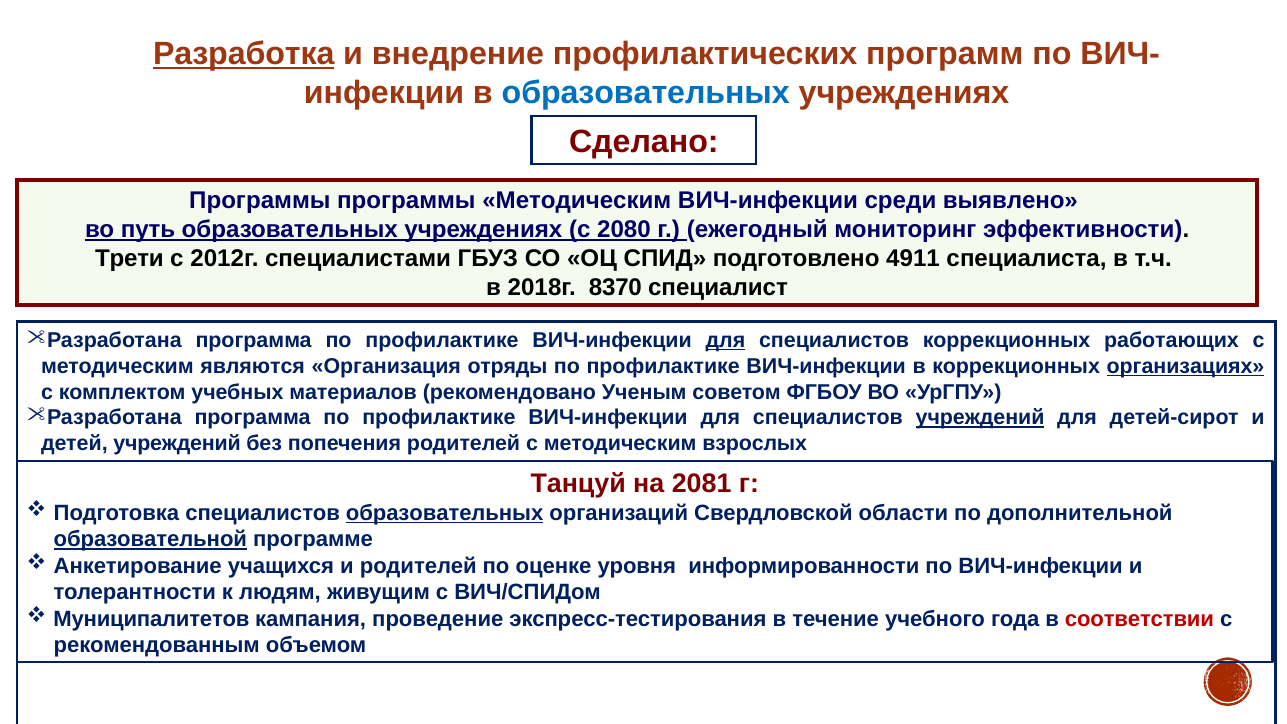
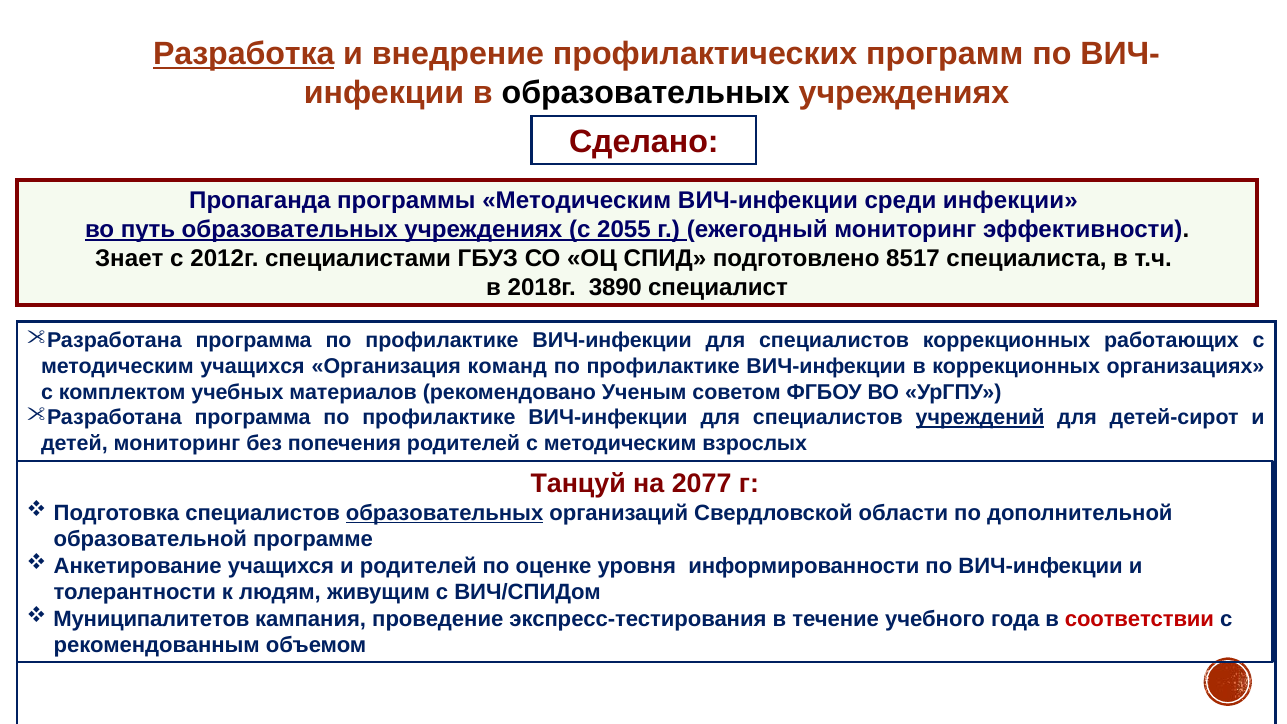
образовательных colour: blue -> black (646, 93)
Программы: Программы -> Пропаганда (260, 200)
среди выявлено: выявлено -> инфекции (1010, 200)
2080: 2080 -> 2055 (624, 229)
Трети: Трети -> Знает (129, 258)
4911: 4911 -> 8517 (913, 258)
8370: 8370 -> 3890 (615, 287)
для underline: present -> none (725, 341)
методическим являются: являются -> учащихся (253, 366)
отряды: отряды -> команд (507, 366)
организациях underline: present -> none (1186, 366)
детей учреждений: учреждений -> мониторинг (177, 443)
2081: 2081 -> 2077 (702, 484)
образовательной underline: present -> none (150, 539)
